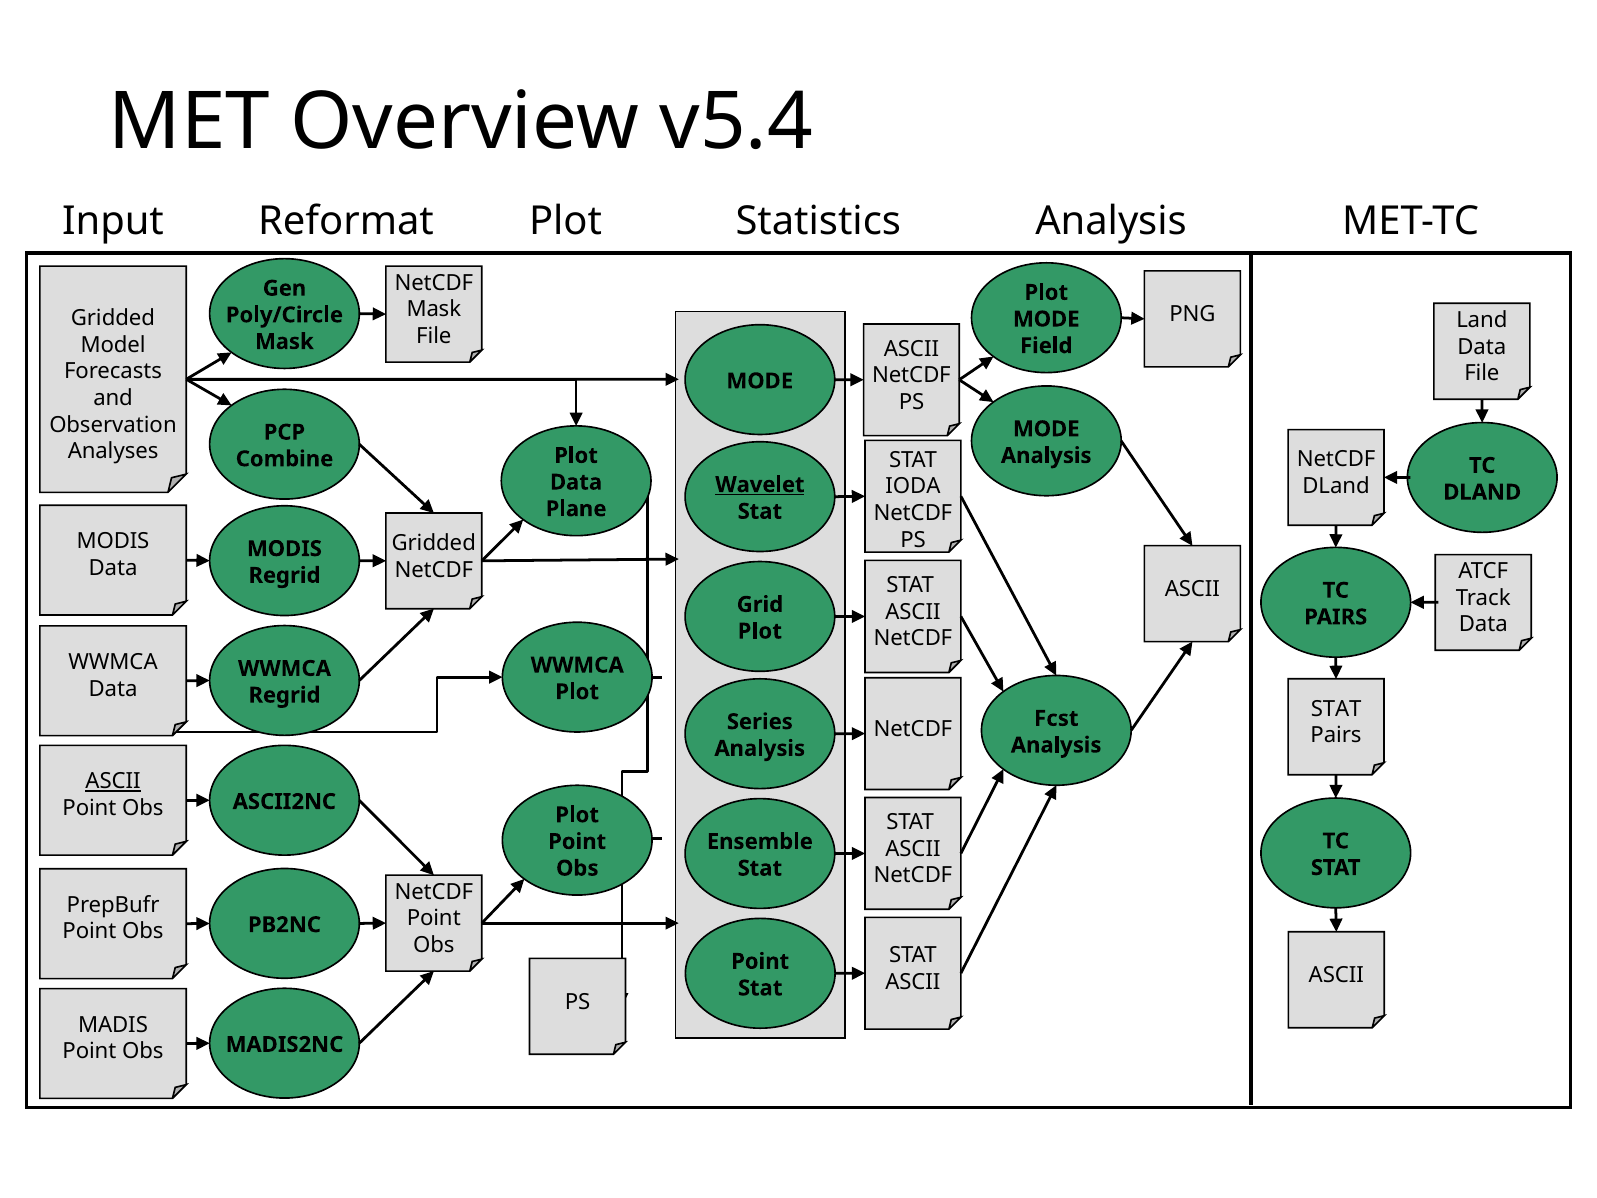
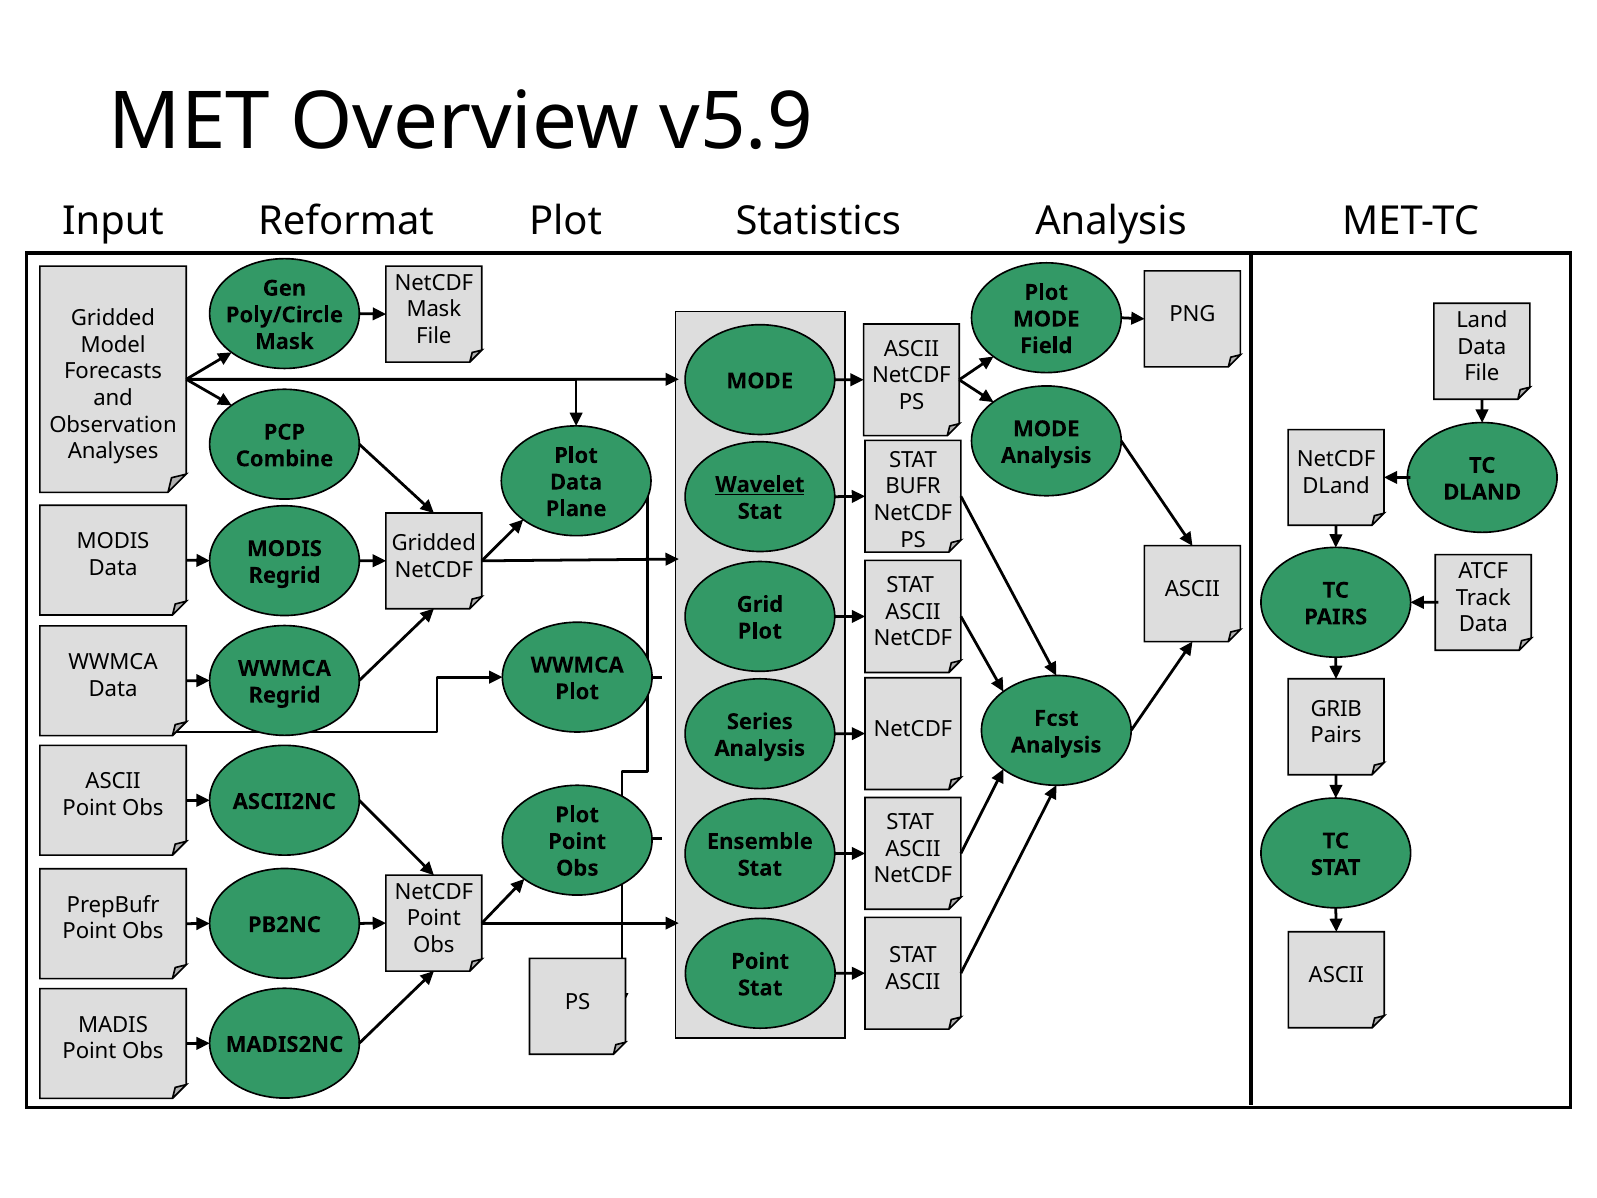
v5.4: v5.4 -> v5.9 (736, 122)
IODA: IODA -> BUFR (913, 486)
STAT: STAT -> GRIB (1336, 709)
ASCII underline: present -> none (113, 781)
